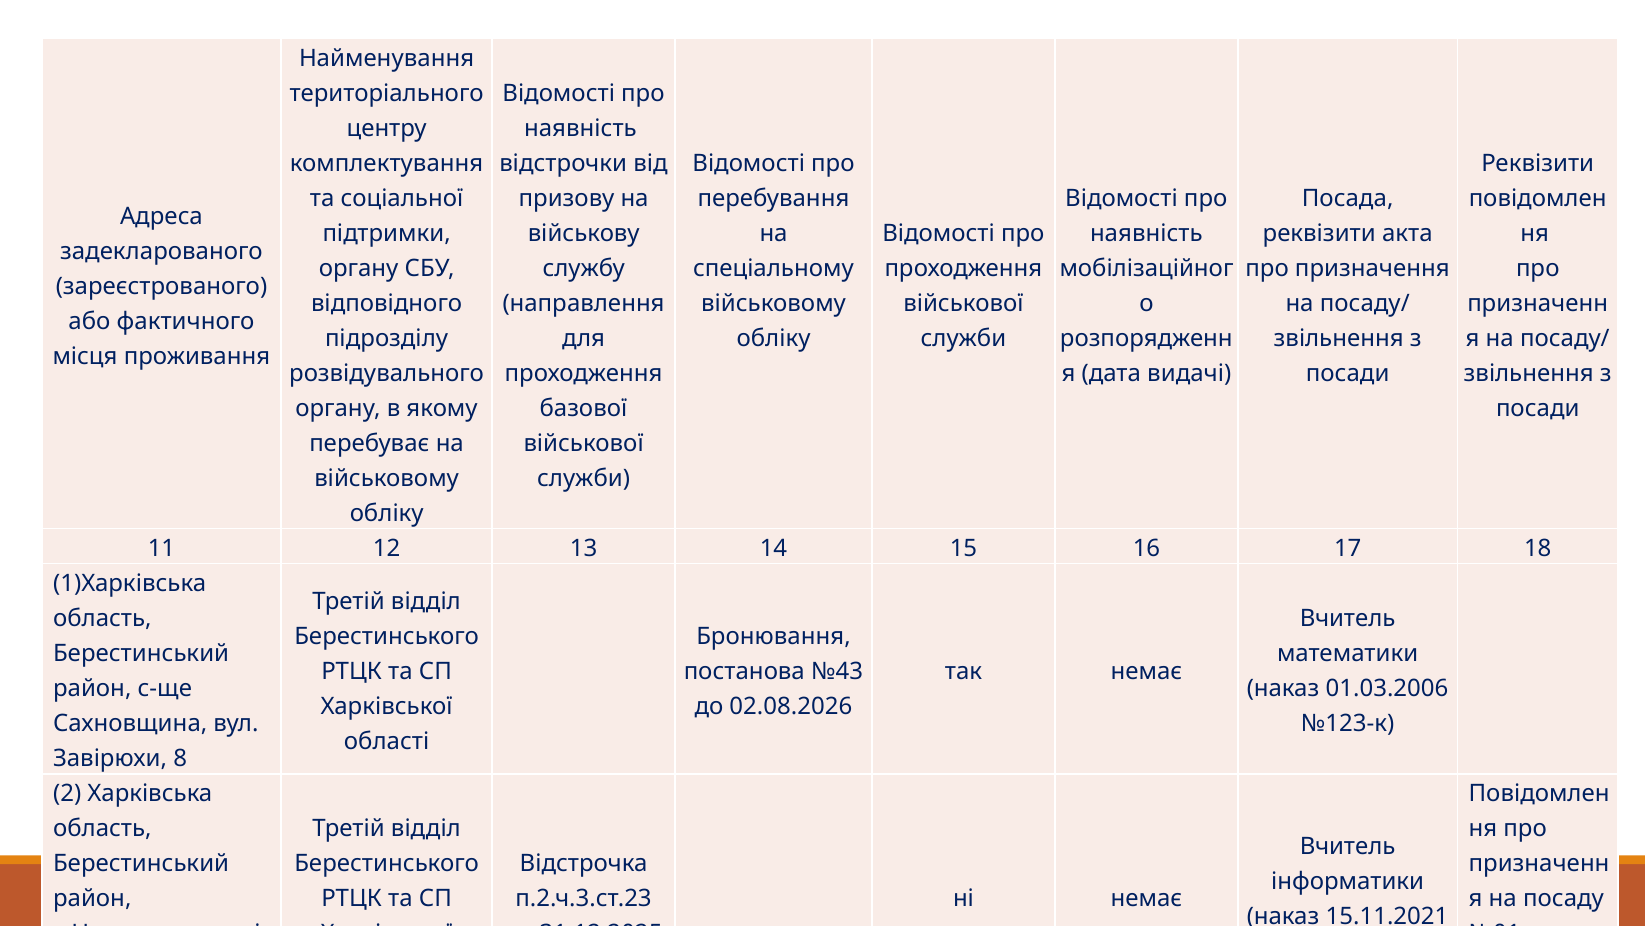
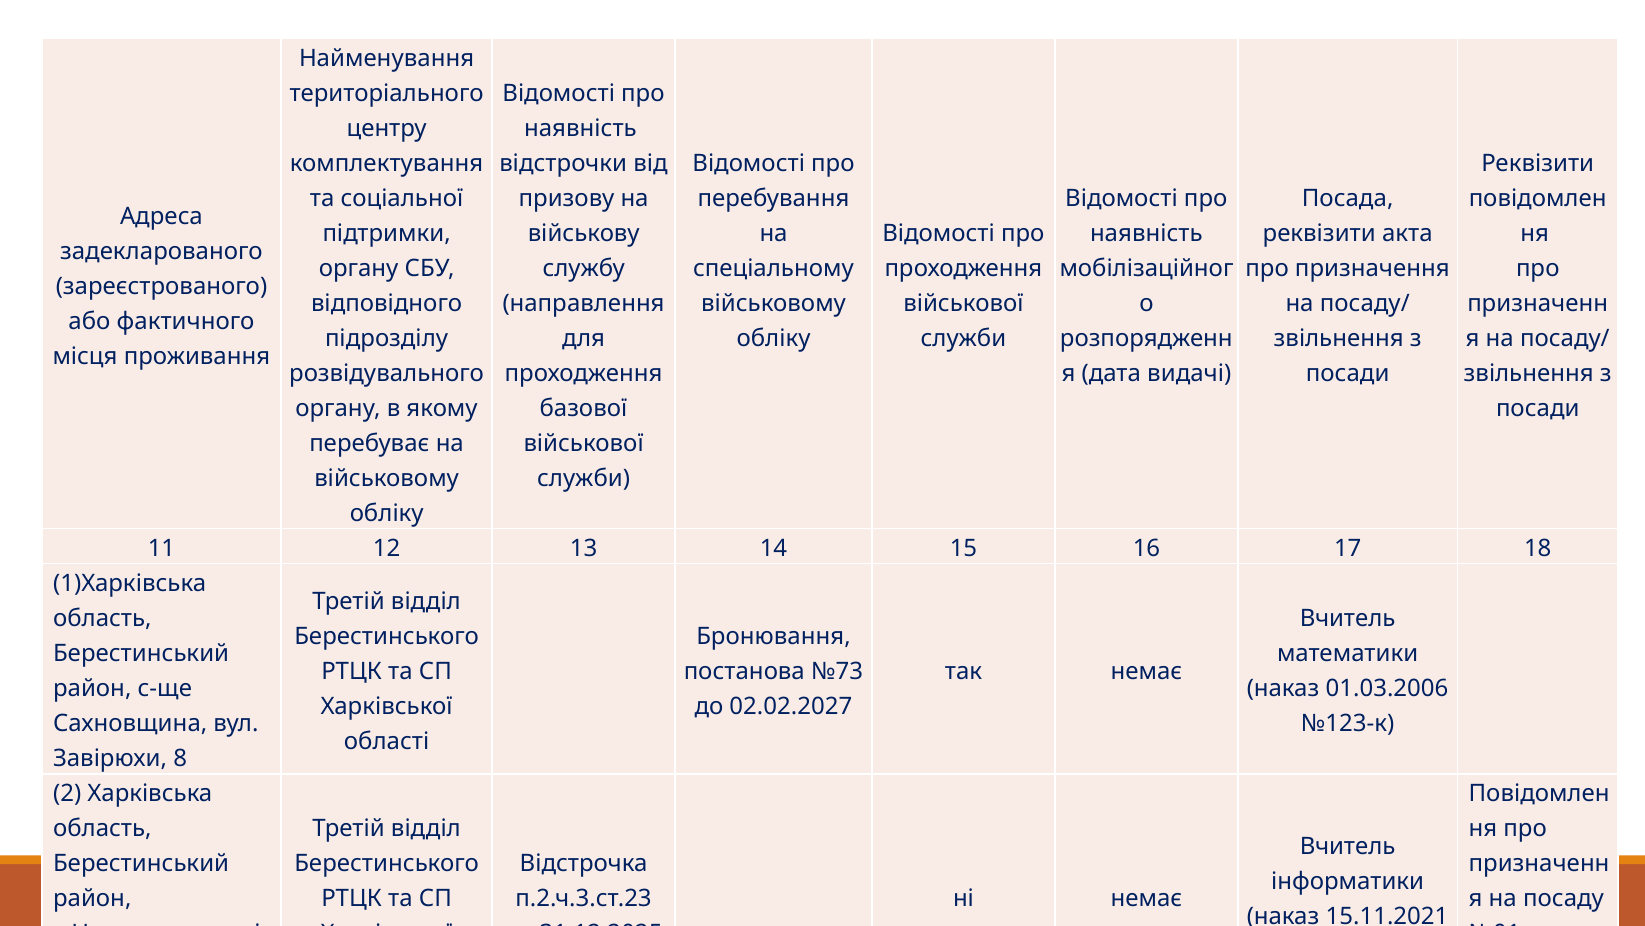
№43: №43 -> №73 (837, 671)
02.08.2026: 02.08.2026 -> 02.02.2027 (791, 706)
